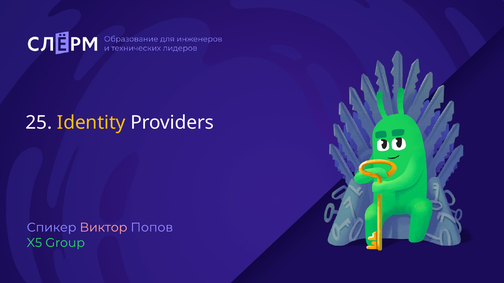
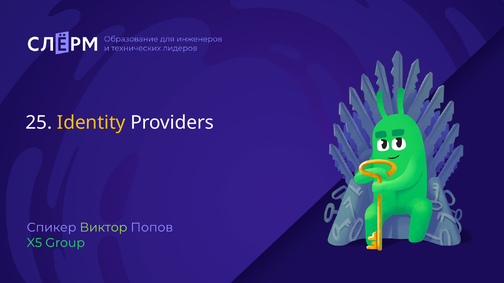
Виктор colour: pink -> light green (104, 228)
